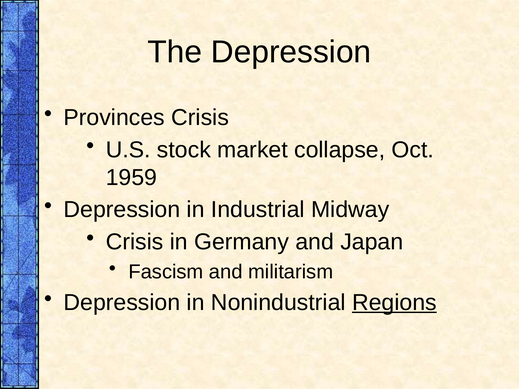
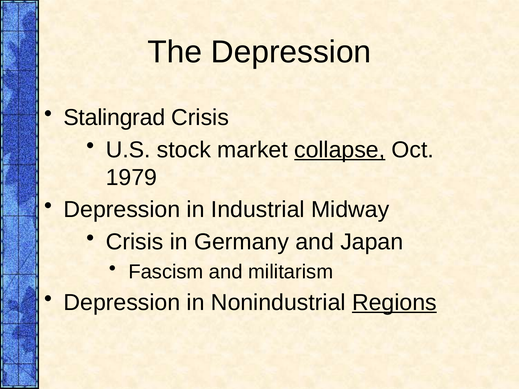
Provinces: Provinces -> Stalingrad (114, 118)
collapse underline: none -> present (340, 150)
1959: 1959 -> 1979 (131, 178)
